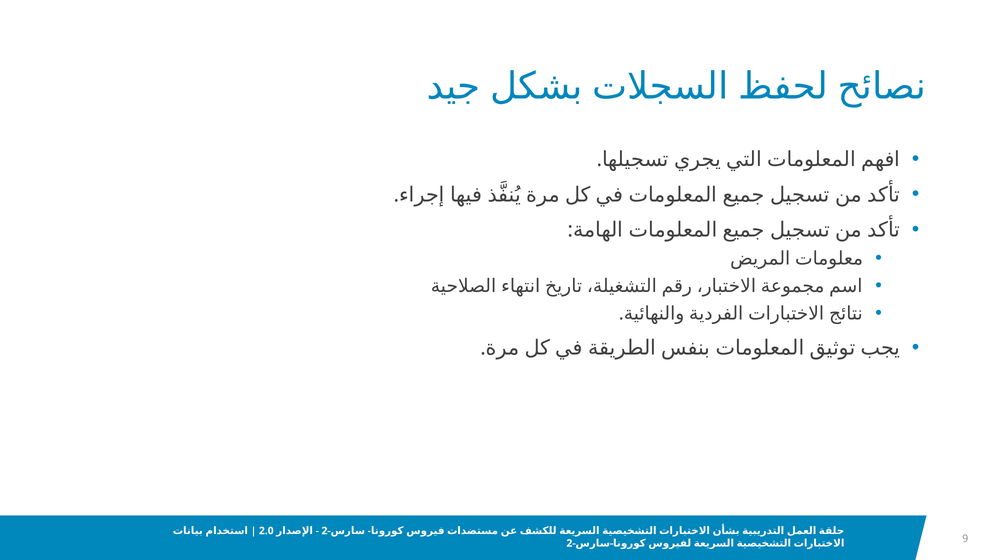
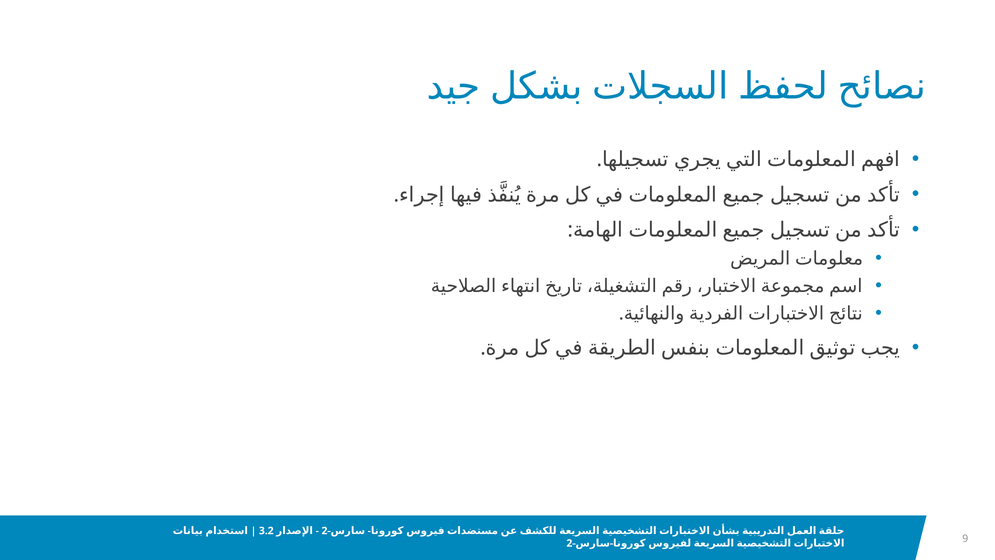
2.0: 2.0 -> 3.2 (266, 530)
